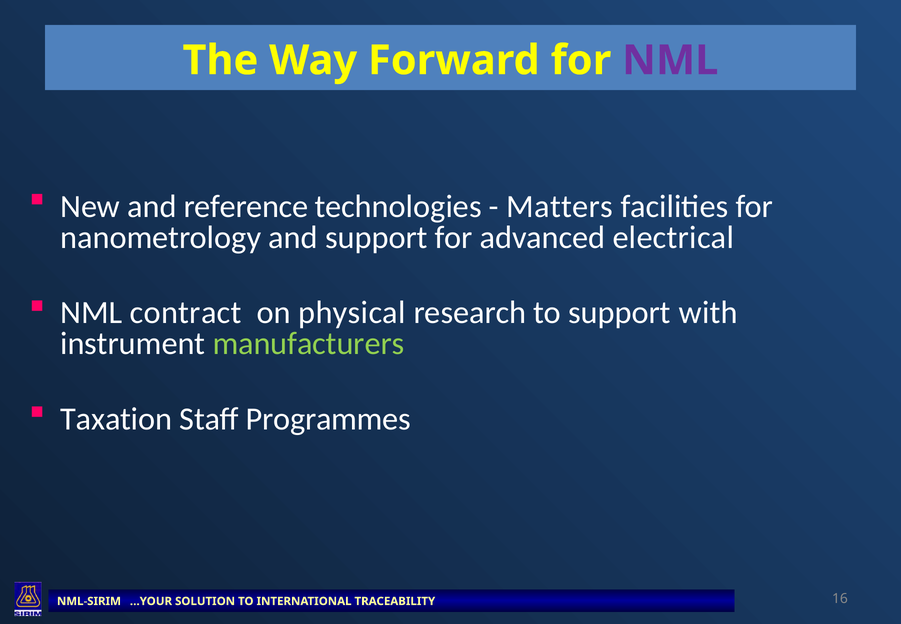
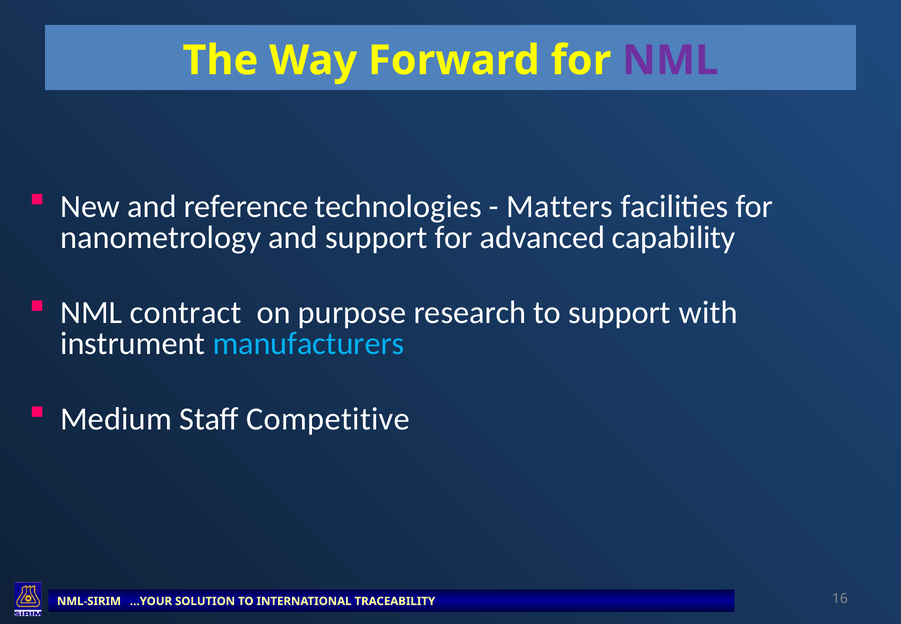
electrical: electrical -> capability (674, 238)
physical: physical -> purpose (352, 313)
manufacturers colour: light green -> light blue (308, 344)
Taxation: Taxation -> Medium (116, 419)
Programmes: Programmes -> Competitive (328, 419)
